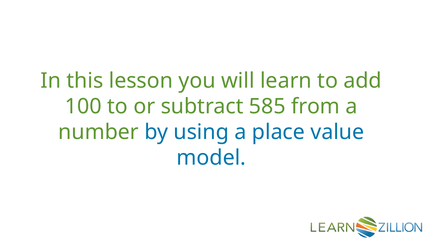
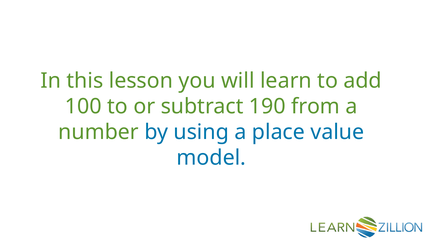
585: 585 -> 190 (267, 106)
